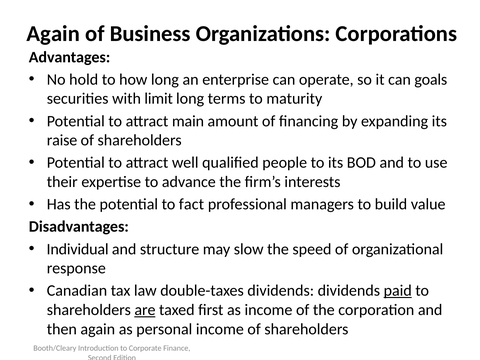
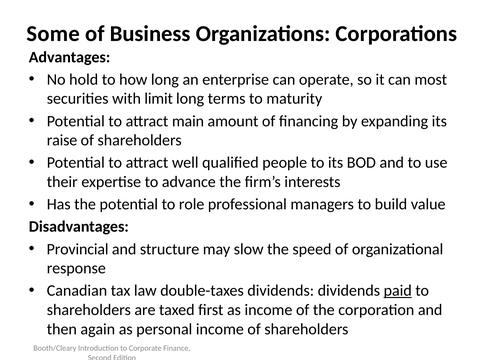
Again: Again -> Some (53, 34)
goals: goals -> most (431, 80)
fact: fact -> role (192, 204)
Individual: Individual -> Provincial (78, 249)
are underline: present -> none (145, 310)
